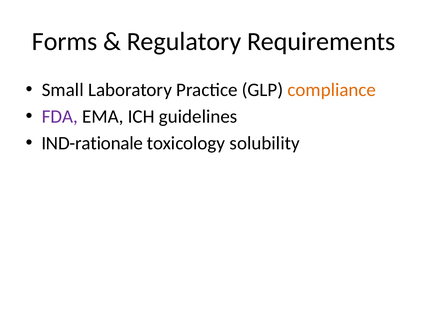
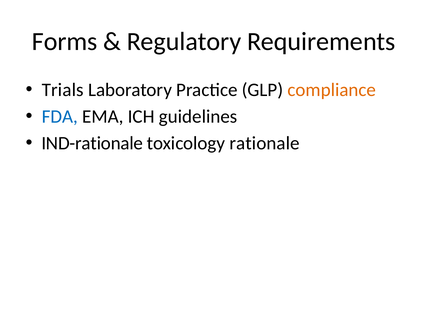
Small: Small -> Trials (63, 90)
FDA colour: purple -> blue (60, 116)
solubility: solubility -> rationale (265, 143)
